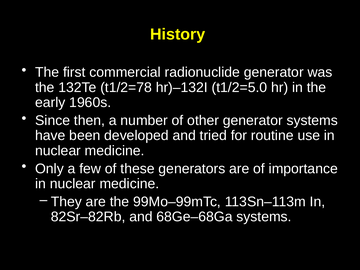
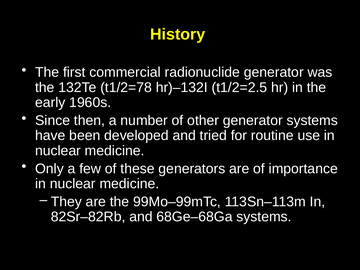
t1/2=5.0: t1/2=5.0 -> t1/2=2.5 (239, 87)
